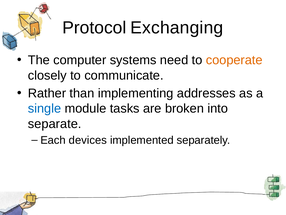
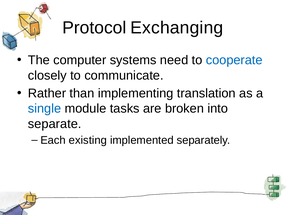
cooperate colour: orange -> blue (234, 60)
addresses: addresses -> translation (206, 93)
devices: devices -> existing (88, 140)
